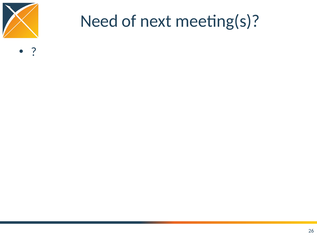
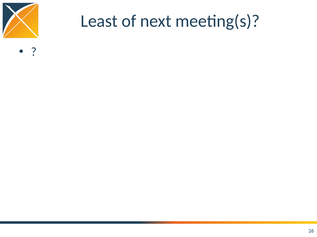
Need: Need -> Least (99, 21)
